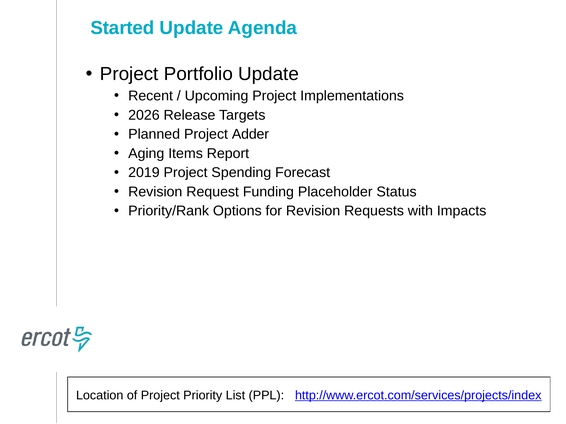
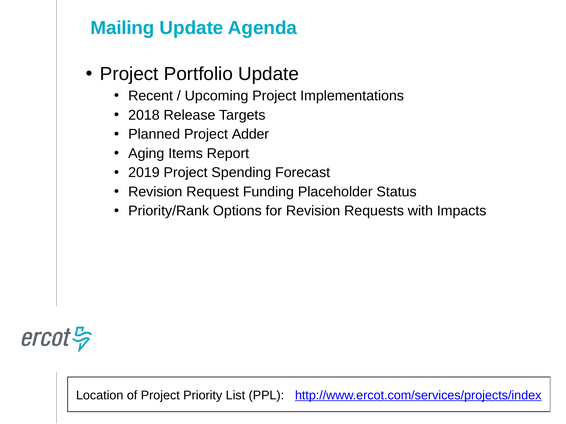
Started: Started -> Mailing (122, 28)
2026: 2026 -> 2018 (144, 115)
